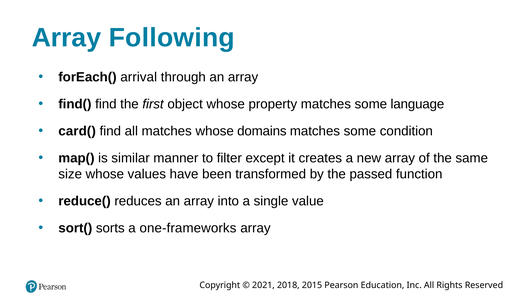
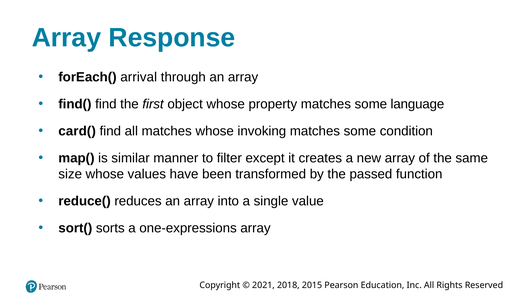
Following: Following -> Response (172, 38)
domains: domains -> invoking (262, 131)
one-frameworks: one-frameworks -> one-expressions (188, 228)
